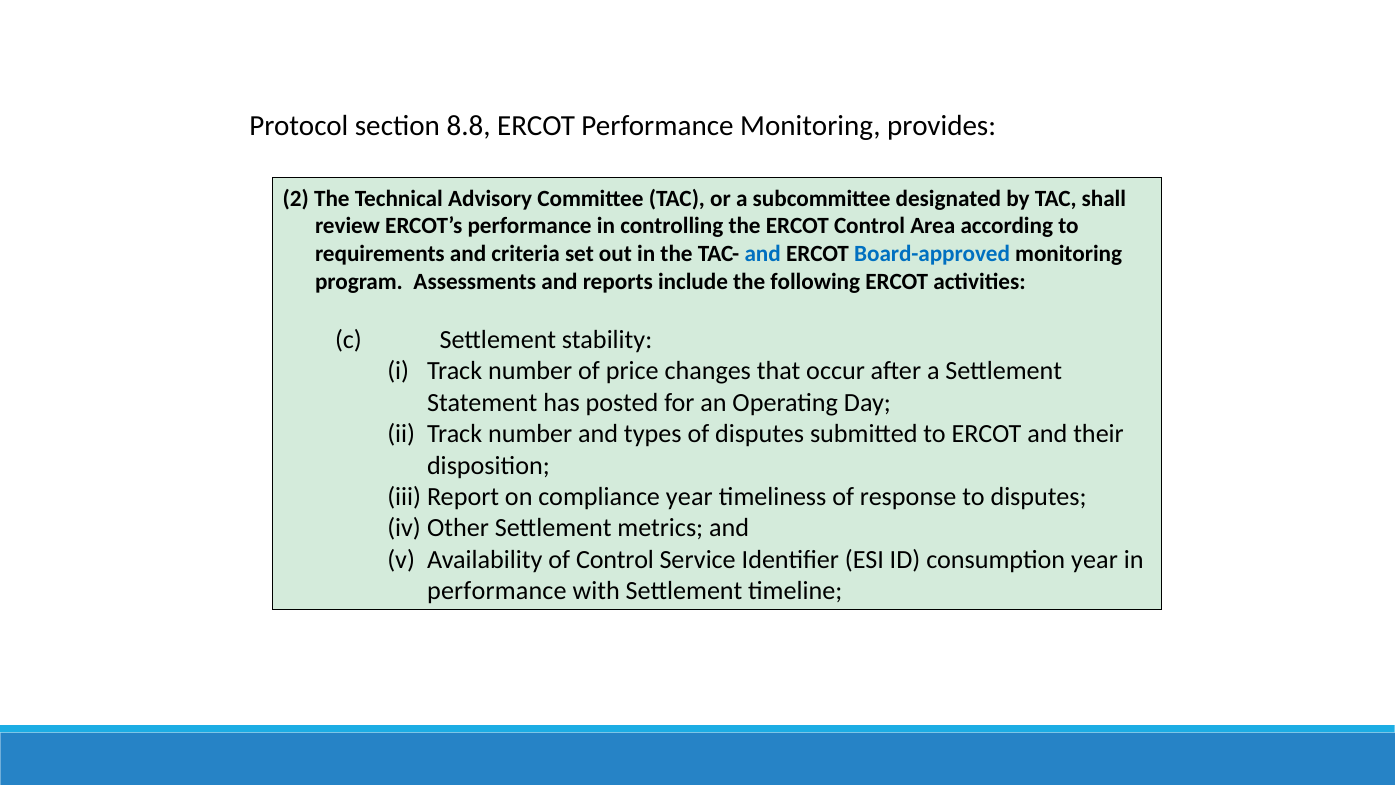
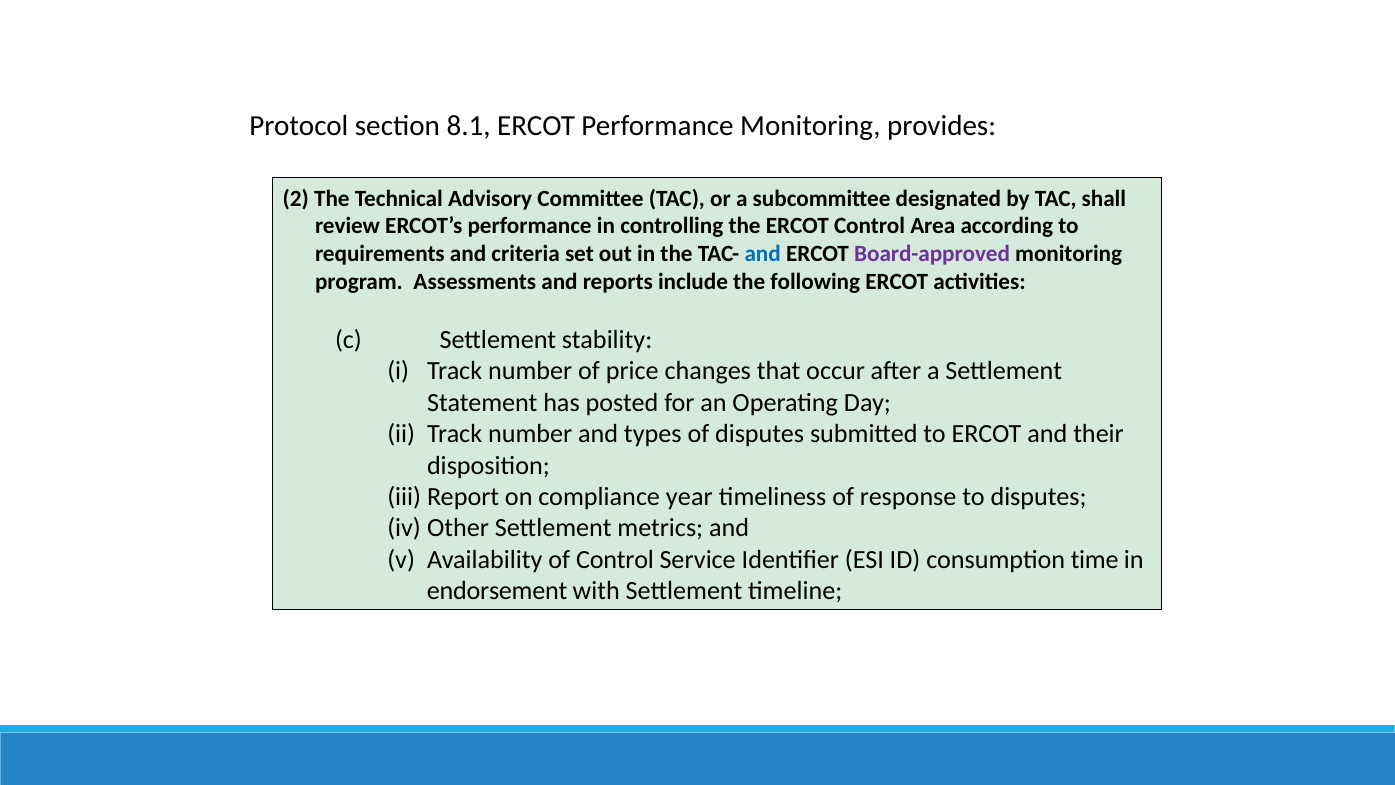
8.8: 8.8 -> 8.1 (469, 126)
Board-approved colour: blue -> purple (932, 254)
consumption year: year -> time (1095, 559)
performance: performance -> endorsement (497, 591)
